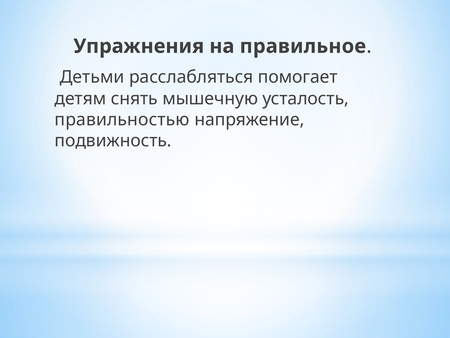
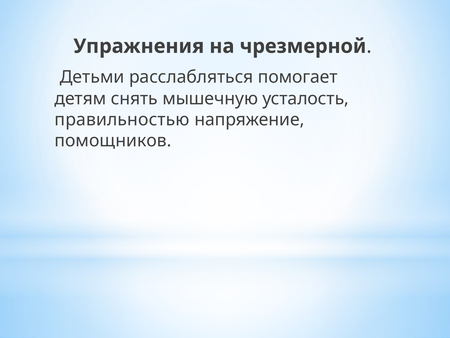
правильное: правильное -> чрезмерной (303, 46)
подвижность: подвижность -> помощников (113, 140)
